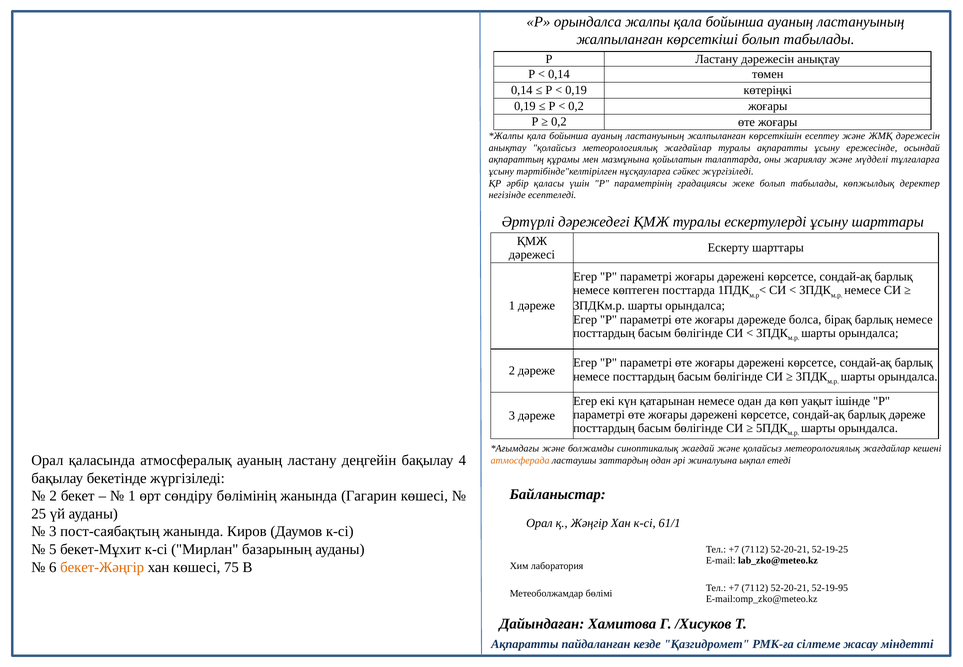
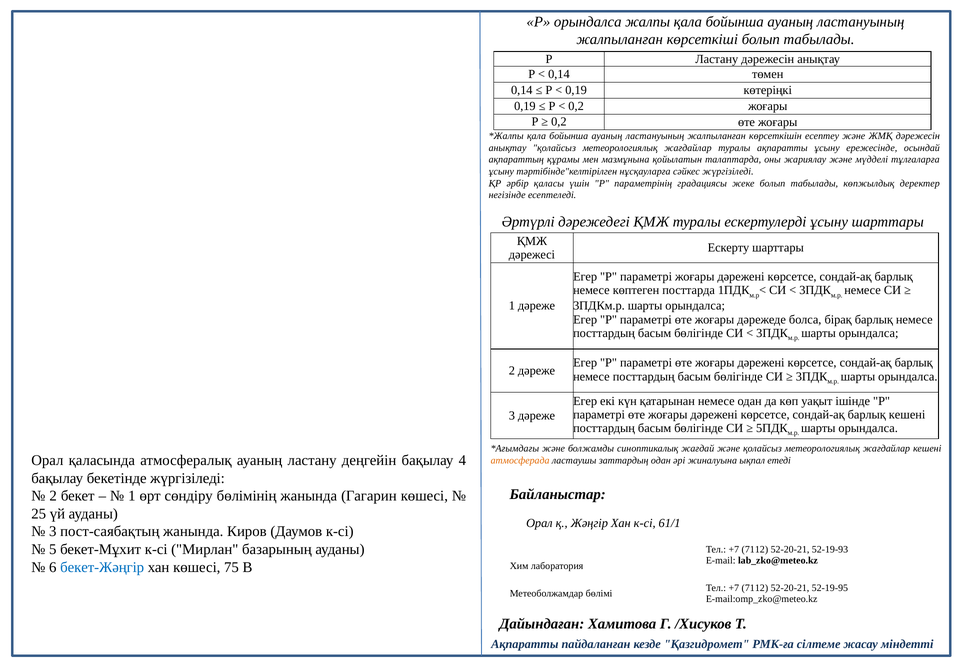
барлық дәреже: дәреже -> кешені (907, 414)
52-19-25: 52-19-25 -> 52-19-93 (830, 549)
бекет-Жәңгір colour: orange -> blue (102, 567)
